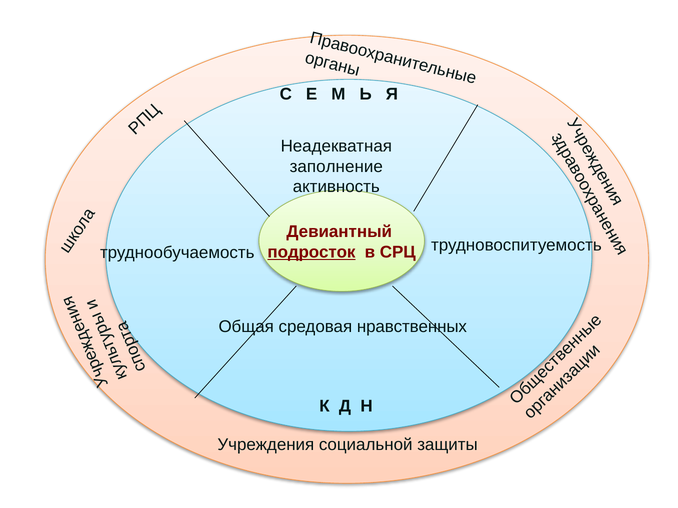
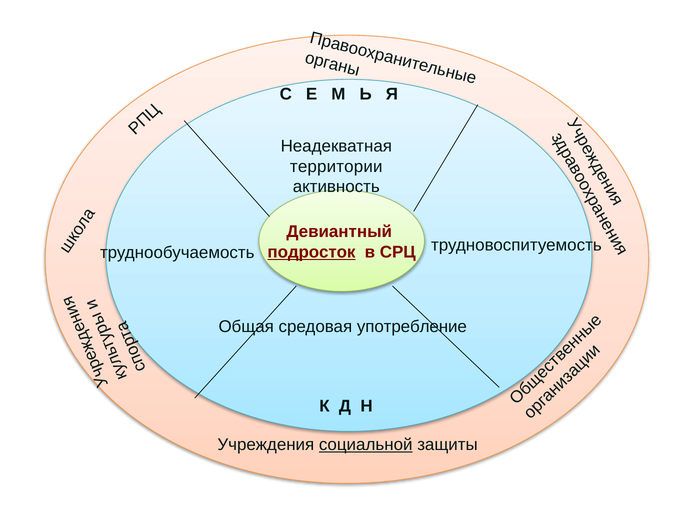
заполнение: заполнение -> территории (336, 167)
нравственных: нравственных -> употребление (412, 327)
социальной underline: none -> present (366, 445)
